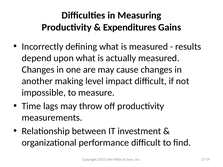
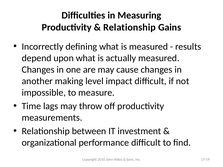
Expenditures: Expenditures -> Relationship (129, 27)
